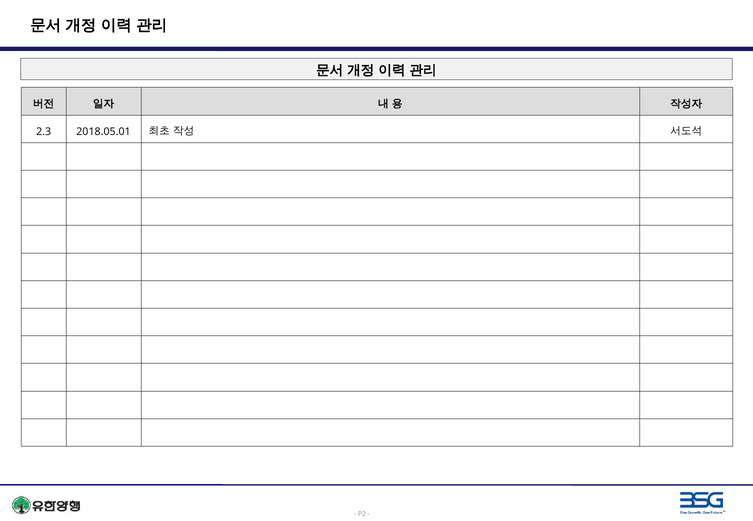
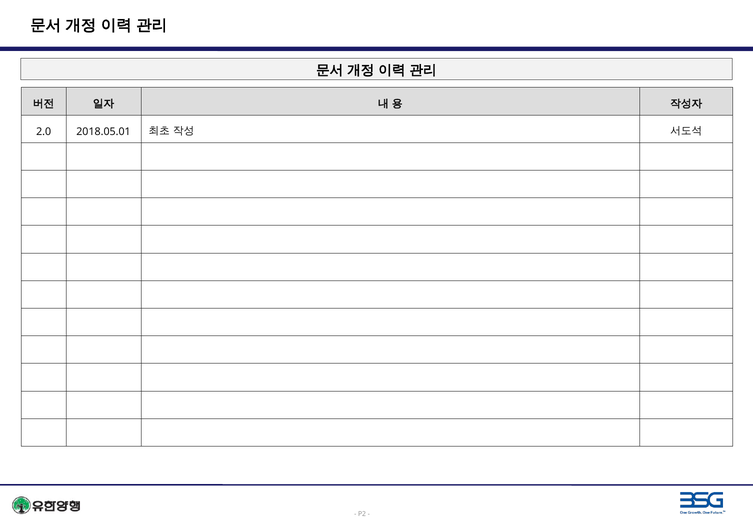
2.3: 2.3 -> 2.0 (44, 132)
